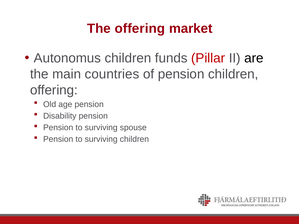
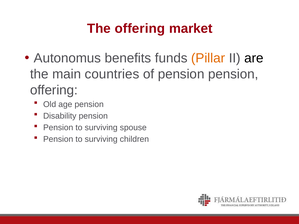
Autonomus children: children -> benefits (128, 58)
Pillar colour: red -> orange (208, 58)
pension children: children -> pension (233, 74)
